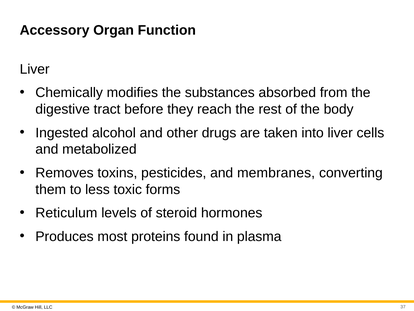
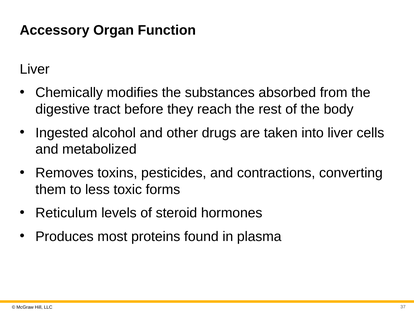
membranes: membranes -> contractions (276, 173)
